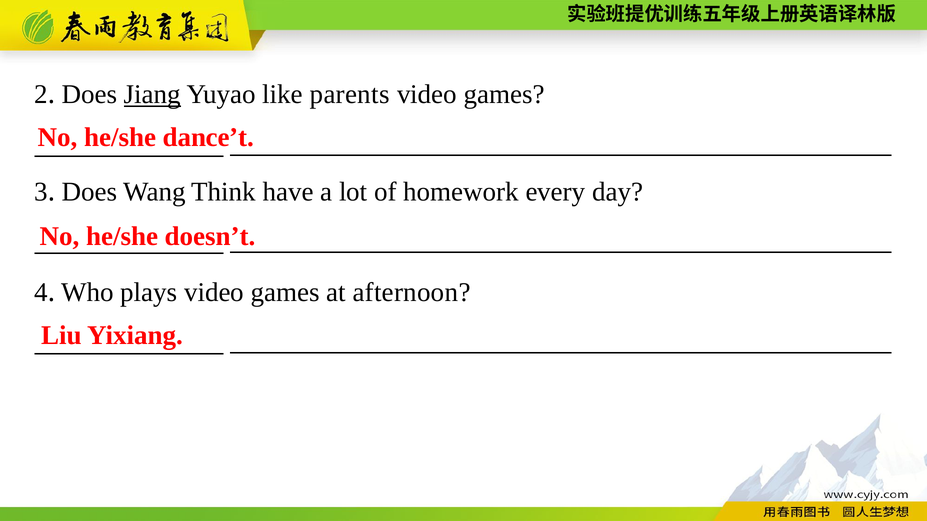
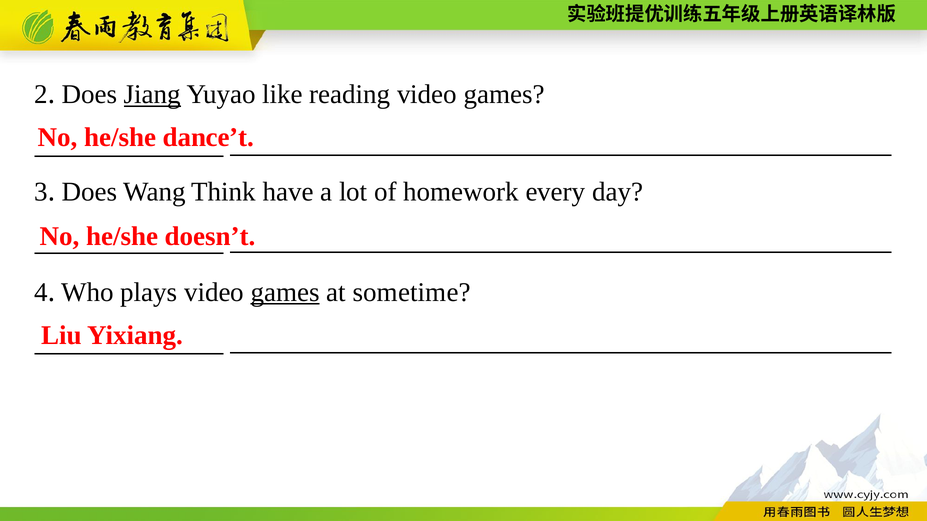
parents: parents -> reading (350, 95)
games underline: none -> present (285, 293)
afternoon: afternoon -> sometime (412, 293)
